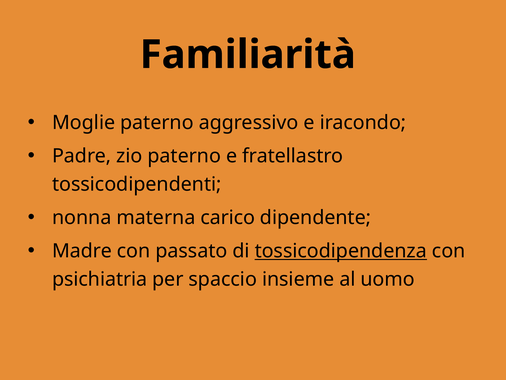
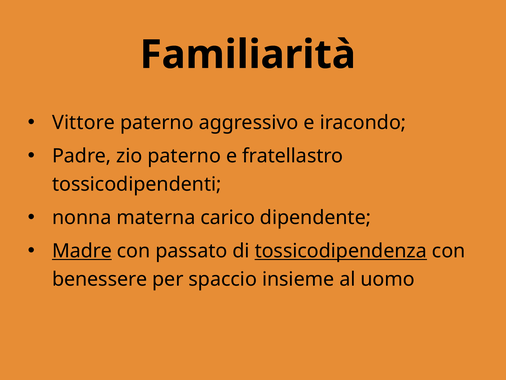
Moglie: Moglie -> Vittore (84, 123)
Madre underline: none -> present (82, 251)
psichiatria: psichiatria -> benessere (100, 279)
